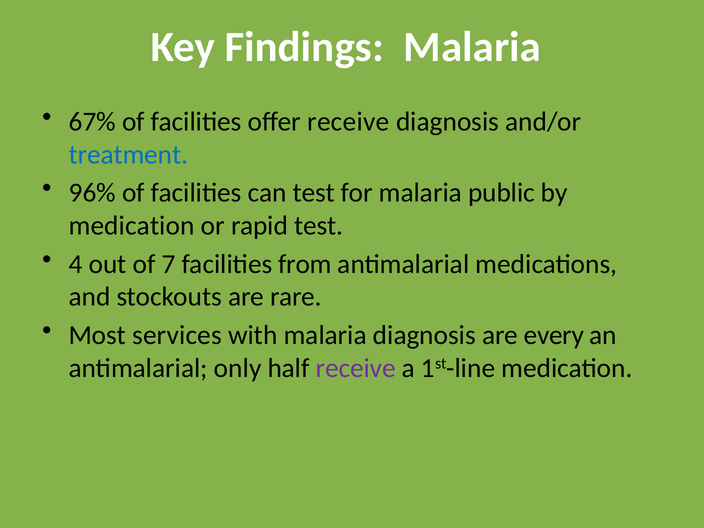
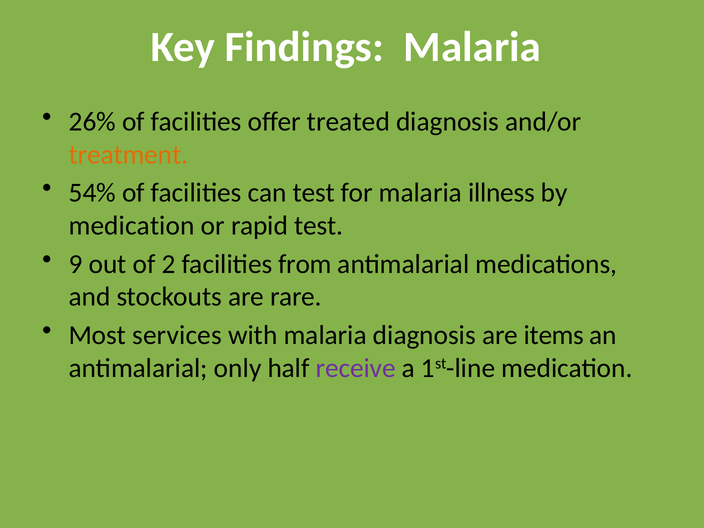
67%: 67% -> 26% (92, 122)
offer receive: receive -> treated (348, 122)
treatment colour: blue -> orange (128, 154)
96%: 96% -> 54% (92, 193)
public: public -> illness (502, 193)
4: 4 -> 9 (76, 264)
7: 7 -> 2 (169, 264)
every: every -> items (554, 335)
